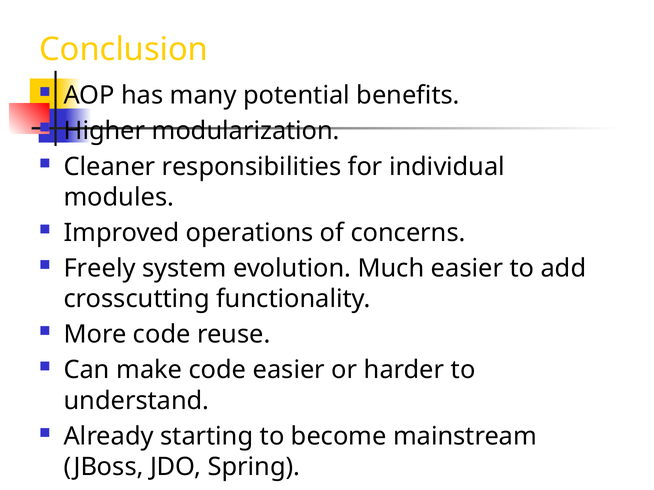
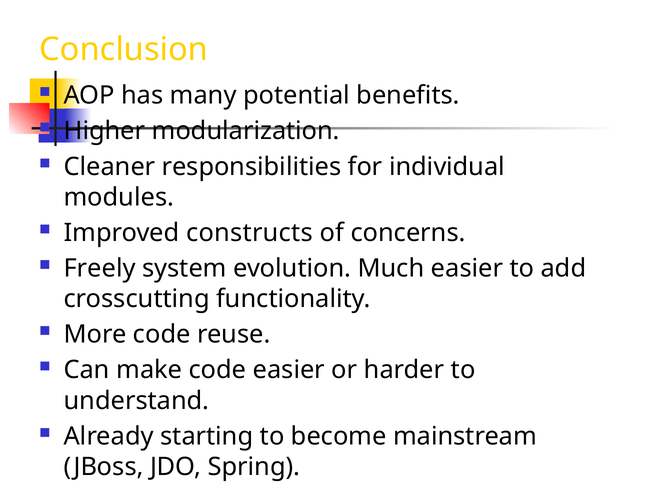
operations: operations -> constructs (250, 233)
